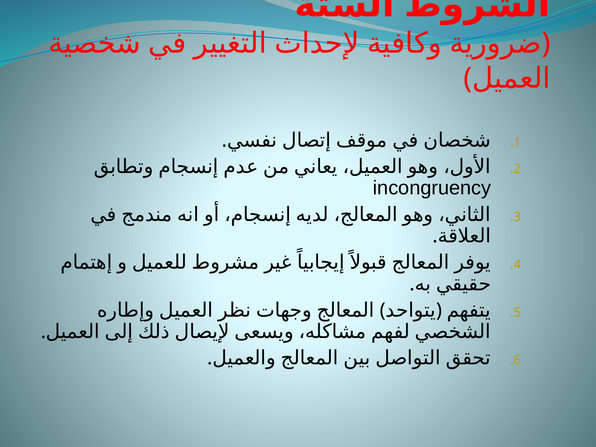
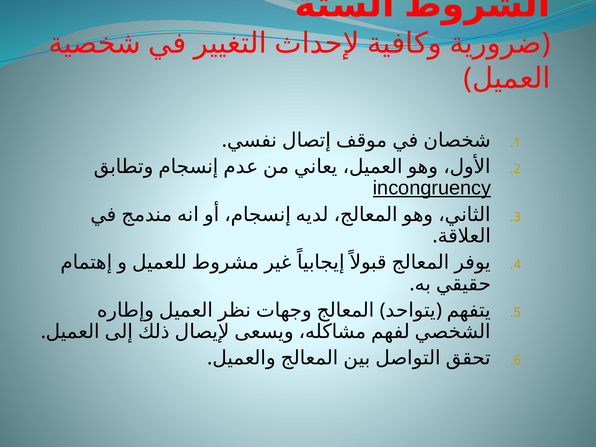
incongruency underline: none -> present (432, 188)
